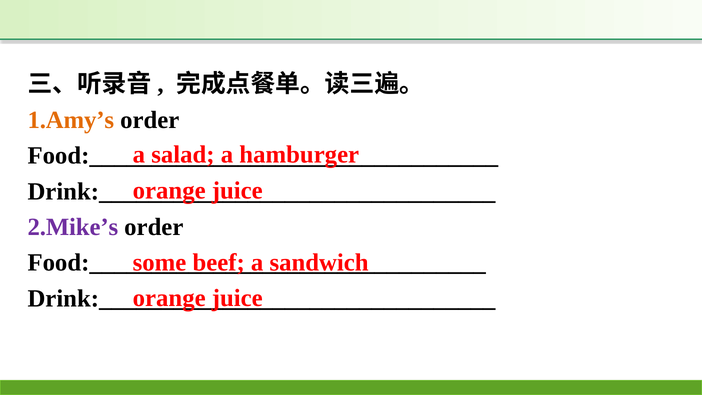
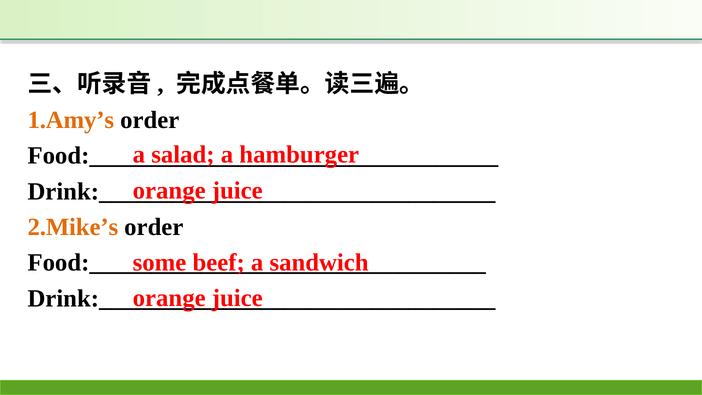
2.Mike’s colour: purple -> orange (73, 227)
